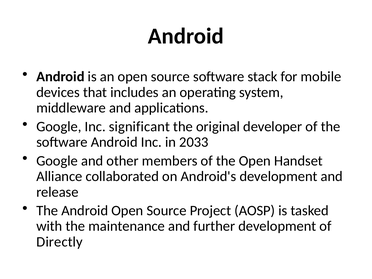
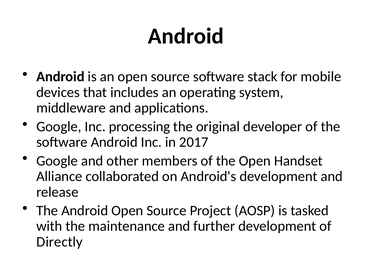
significant: significant -> processing (140, 127)
2033: 2033 -> 2017 (194, 142)
